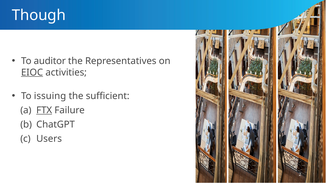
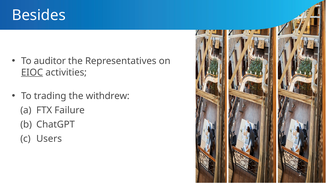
Though: Though -> Besides (39, 15)
issuing: issuing -> trading (50, 96)
sufficient: sufficient -> withdrew (108, 96)
FTX underline: present -> none (44, 110)
